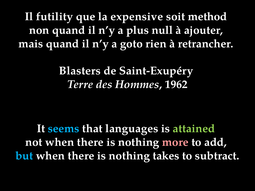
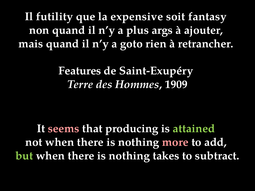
method: method -> fantasy (207, 17)
null: null -> args (162, 30)
Blasters: Blasters -> Features (80, 71)
1962: 1962 -> 1909 (176, 85)
seems colour: light blue -> pink (64, 129)
languages: languages -> producing (132, 129)
but colour: light blue -> light green (24, 156)
